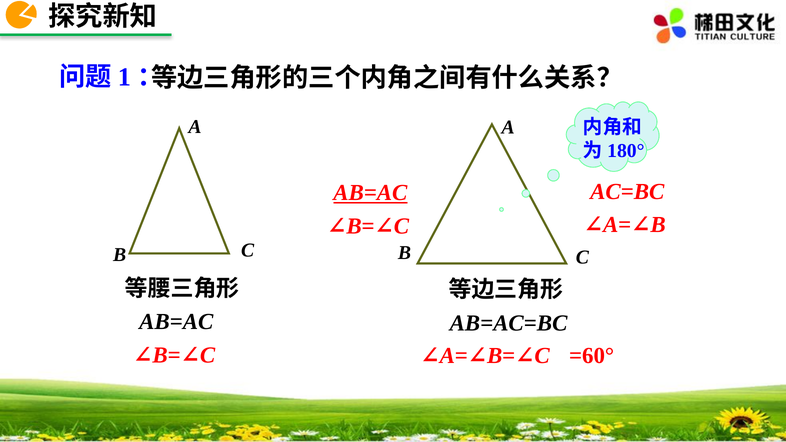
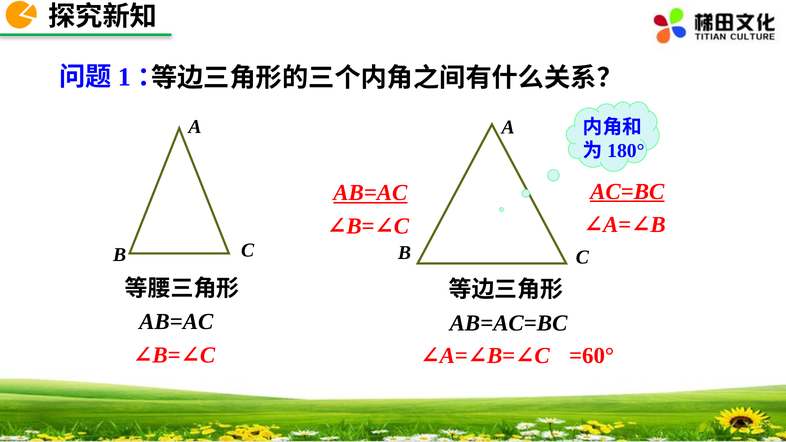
AC=BC underline: none -> present (627, 192)
